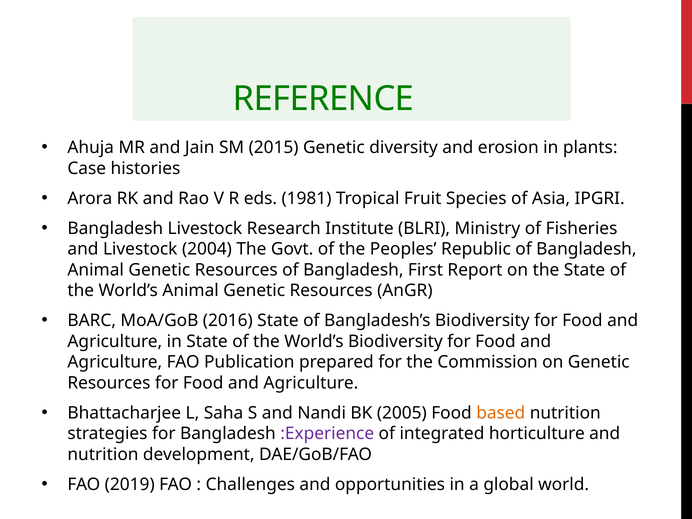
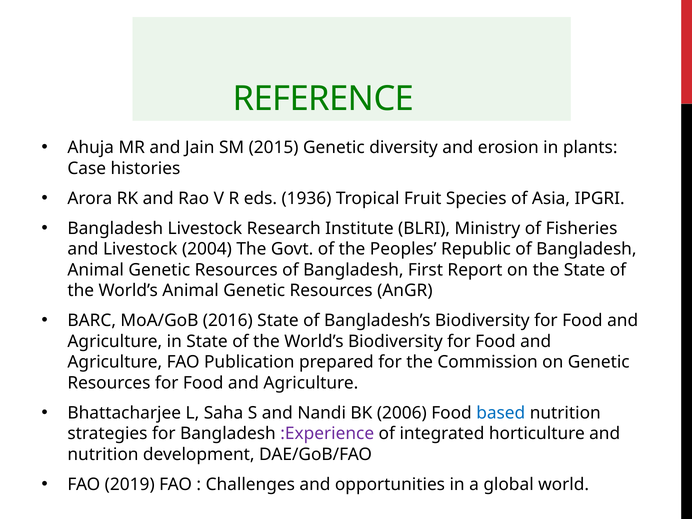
1981: 1981 -> 1936 (306, 198)
2005: 2005 -> 2006 (402, 413)
based colour: orange -> blue (501, 413)
